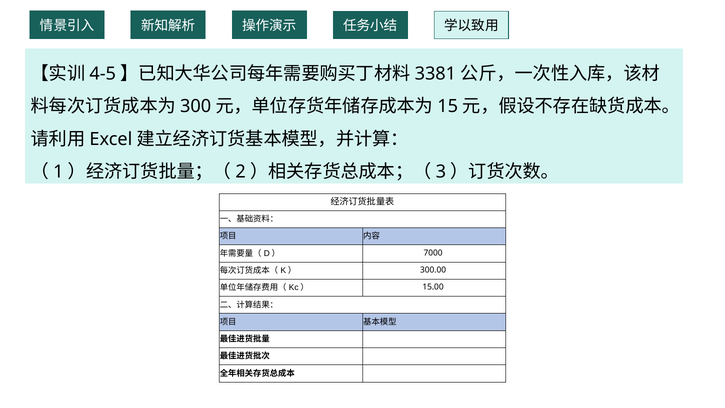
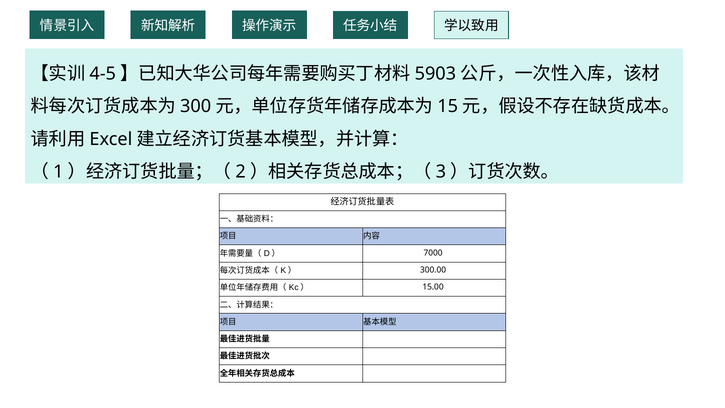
3381: 3381 -> 5903 (435, 74)
